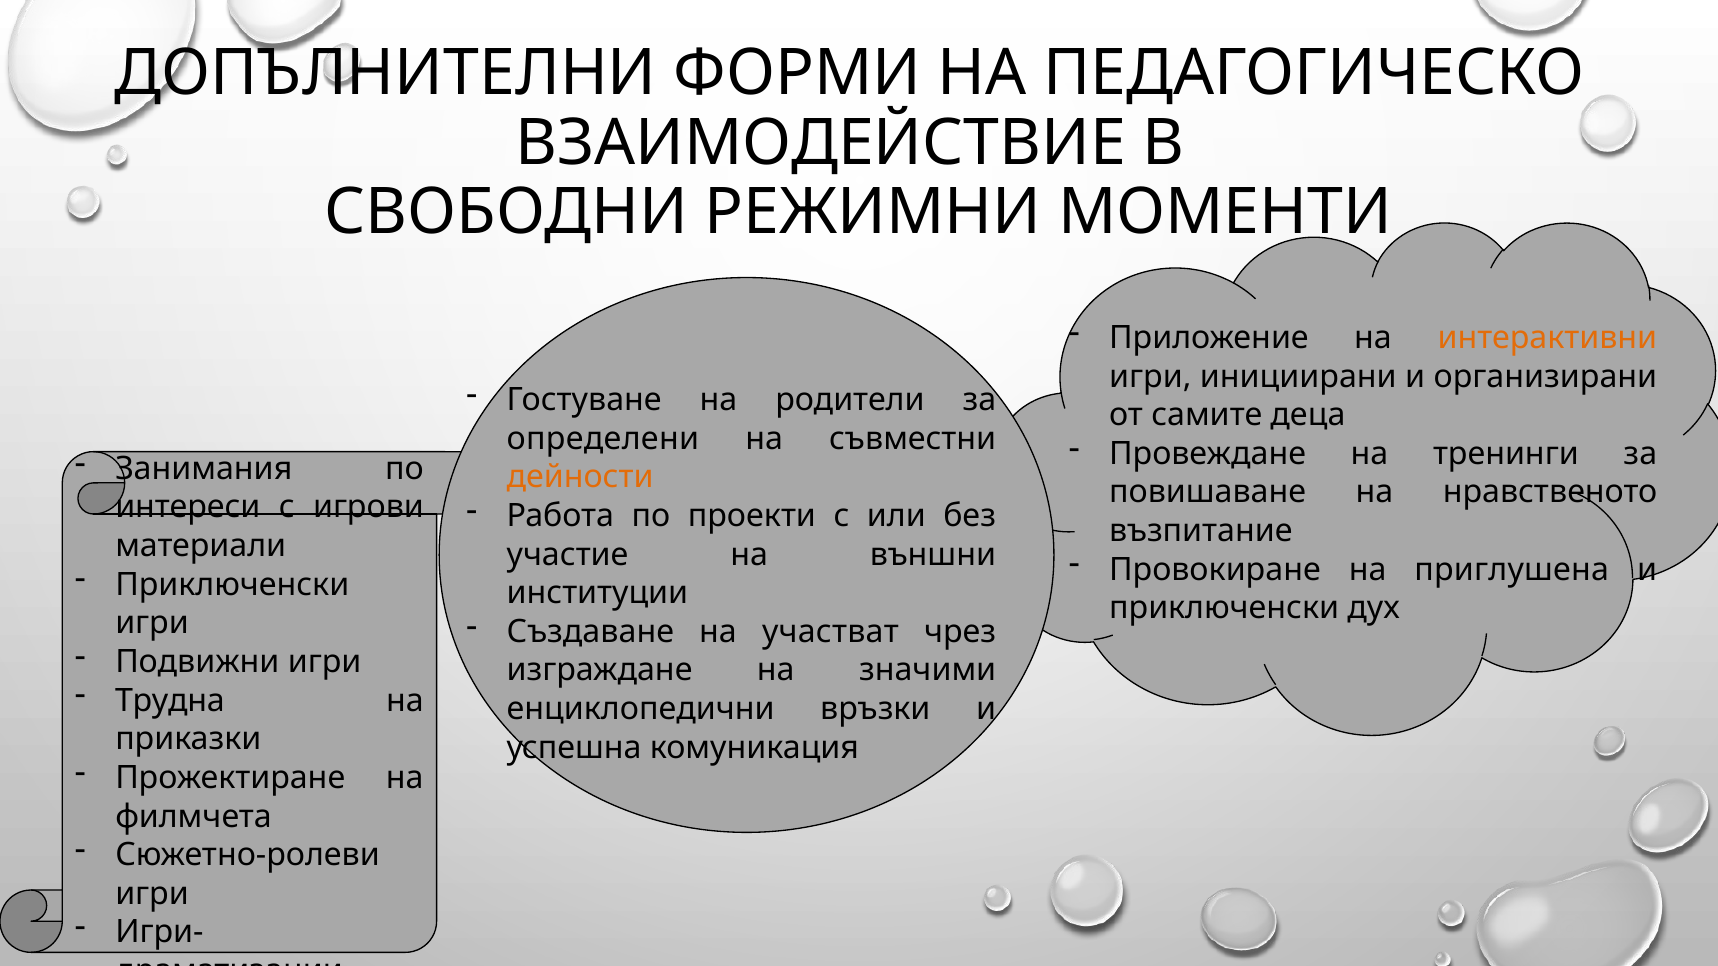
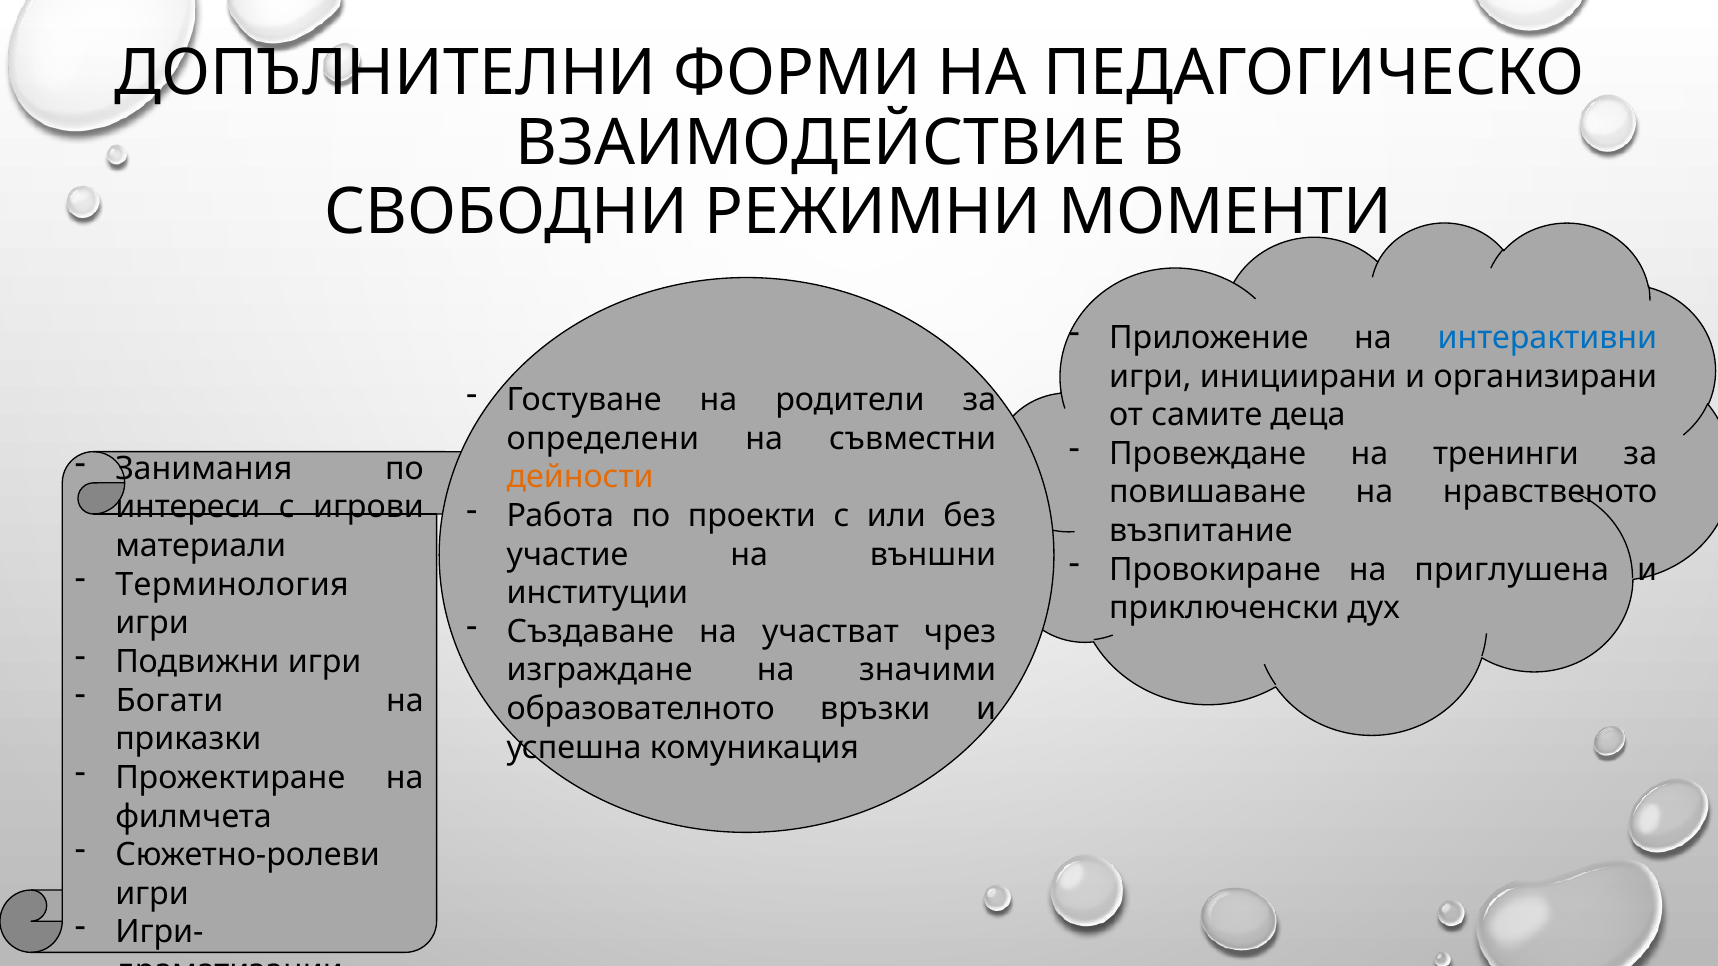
интерактивни colour: orange -> blue (1547, 338)
Приключенски: Приключенски -> Терминология (232, 585)
Трудна: Трудна -> Богати (170, 701)
енциклопедични: енциклопедични -> образователното (641, 709)
